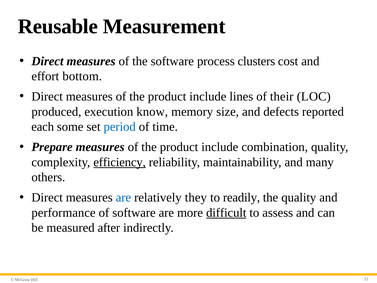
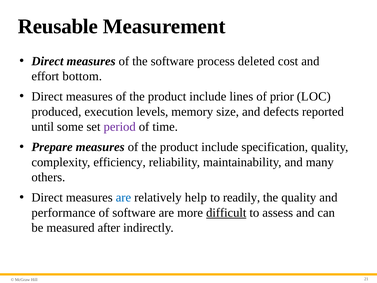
clusters: clusters -> deleted (256, 61)
their: their -> prior (282, 96)
know: know -> levels (152, 112)
each: each -> until (43, 127)
period colour: blue -> purple (120, 127)
combination: combination -> specification (275, 147)
efficiency underline: present -> none (120, 162)
they: they -> help (196, 197)
